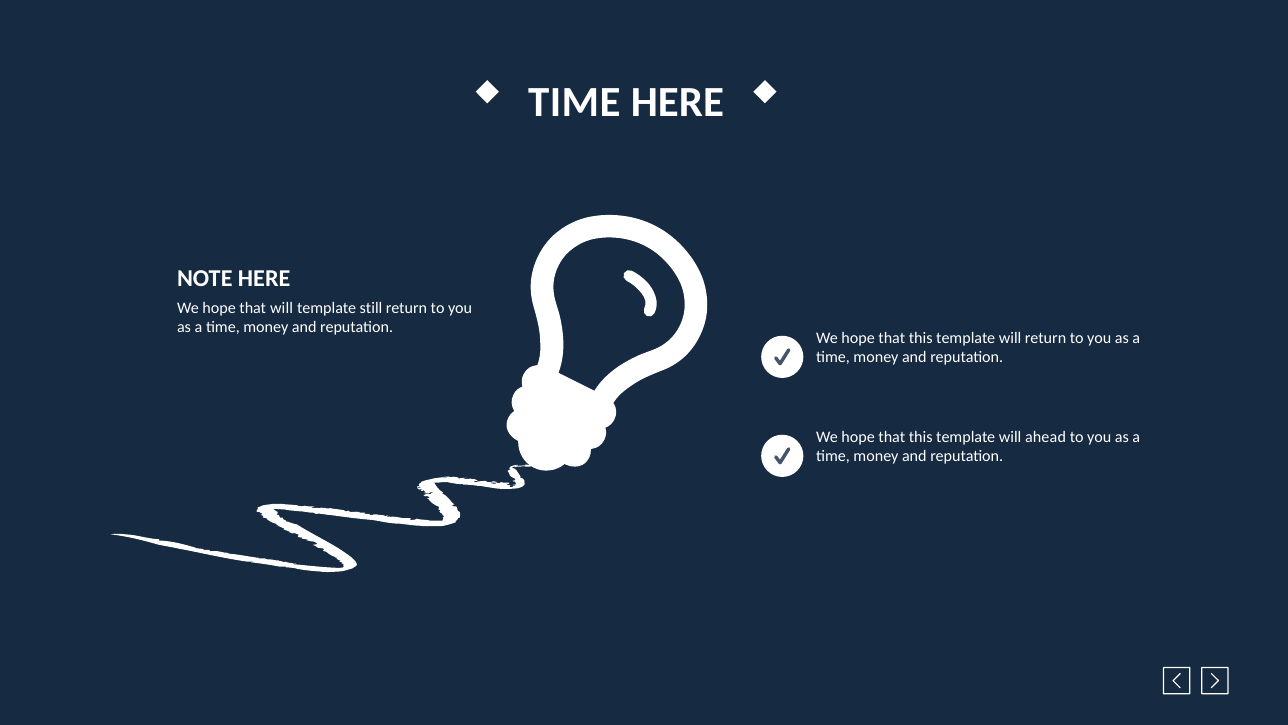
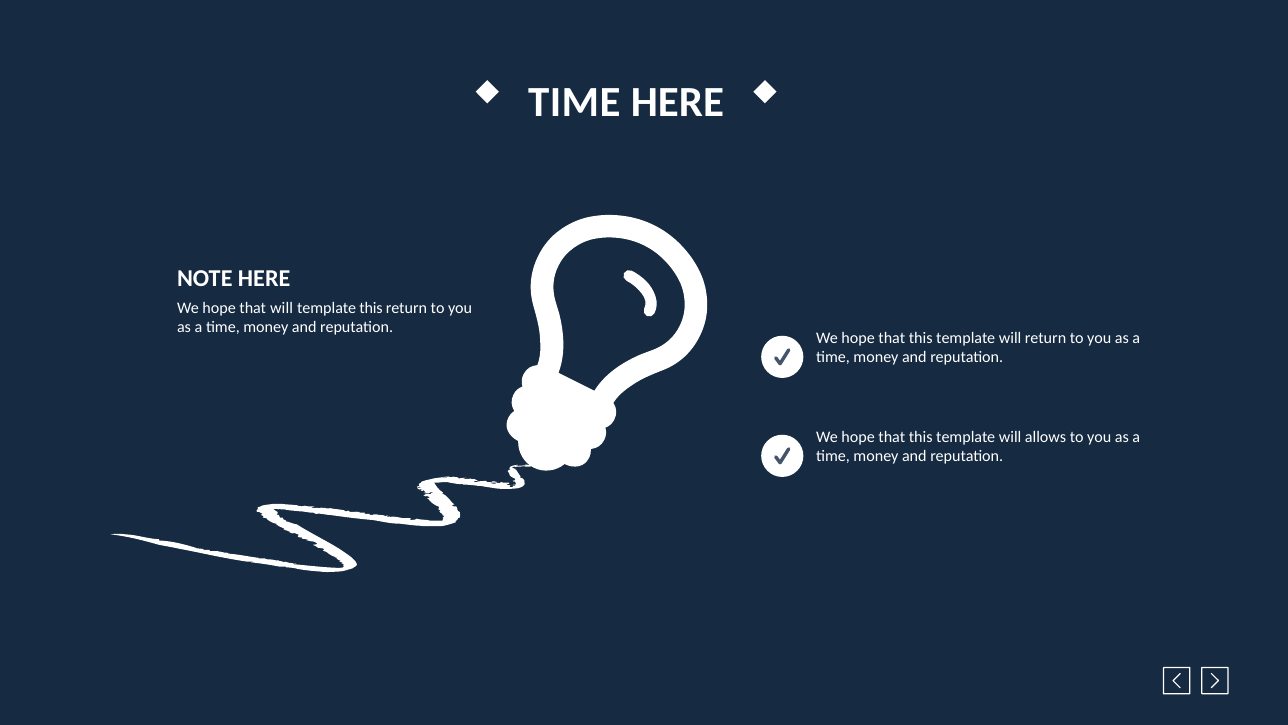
template still: still -> this (371, 308)
ahead: ahead -> allows (1046, 437)
